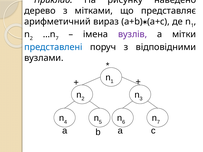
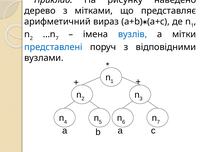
вузлів colour: purple -> blue (133, 34)
